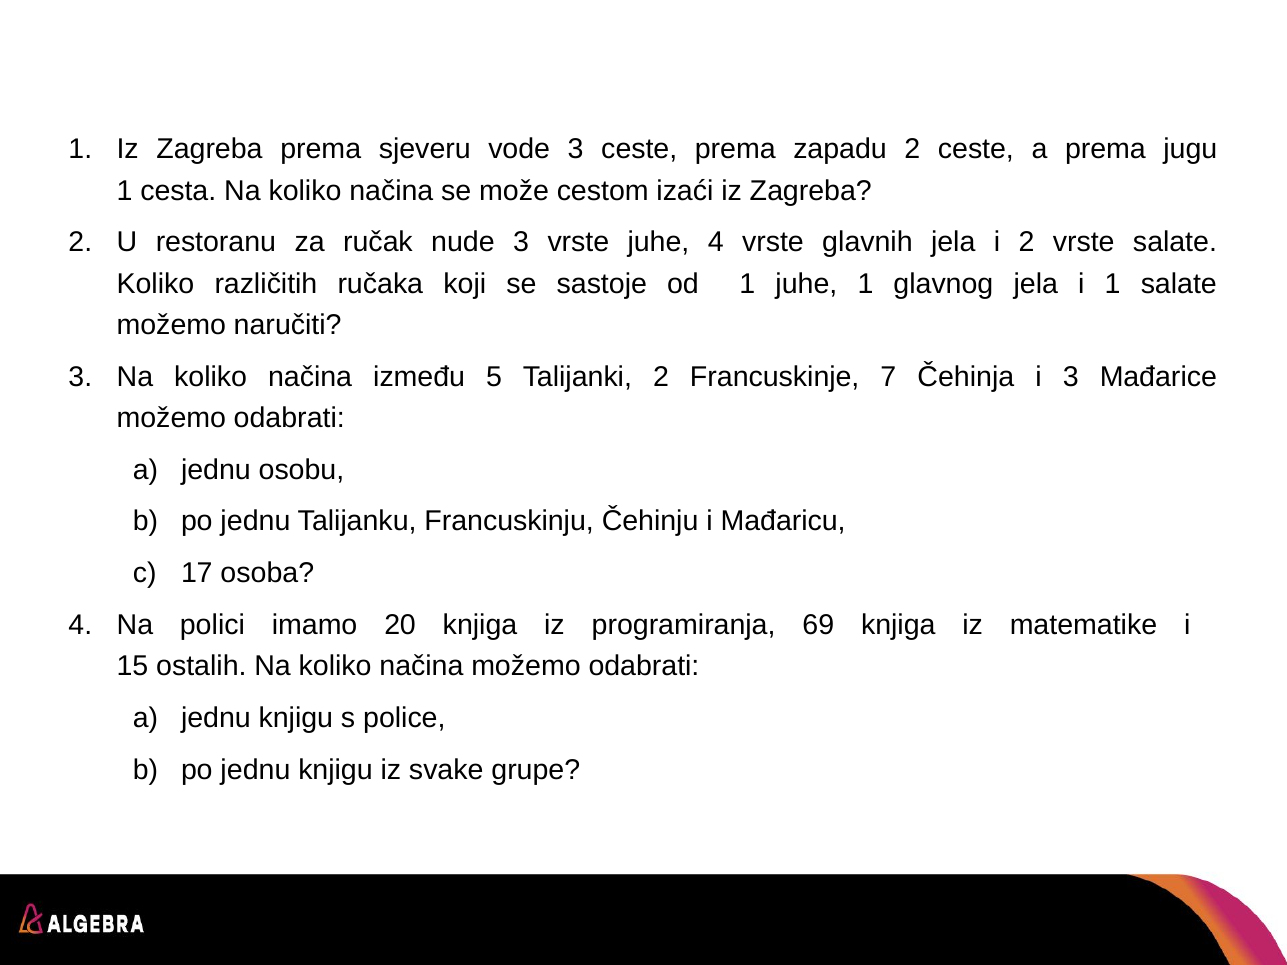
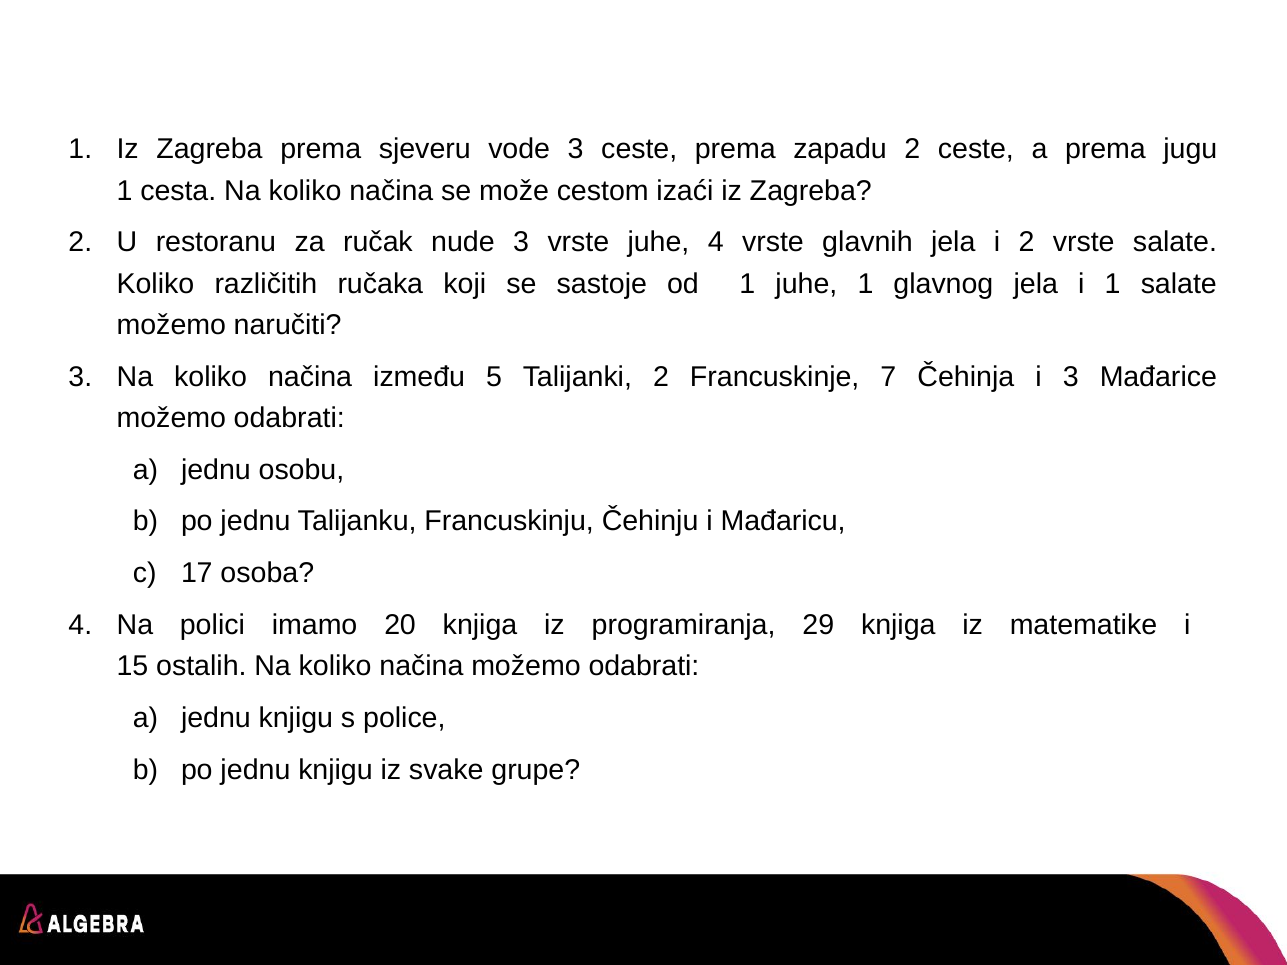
69: 69 -> 29 (818, 625)
